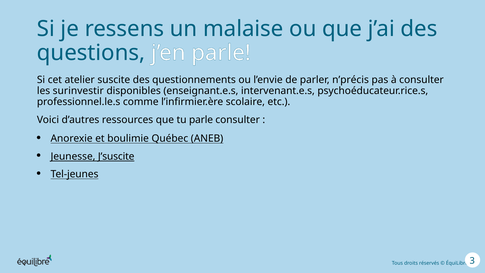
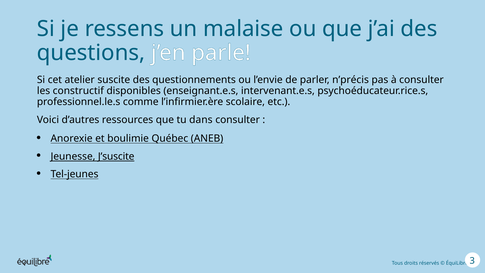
surinvestir: surinvestir -> constructif (78, 91)
tu parle: parle -> dans (201, 120)
